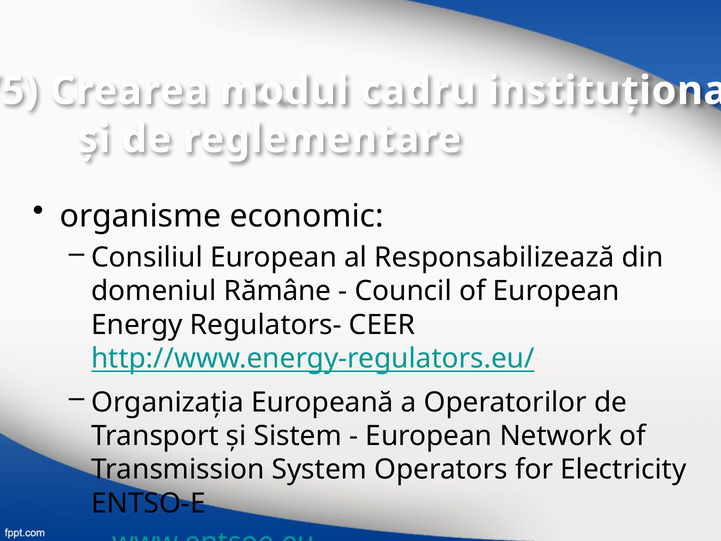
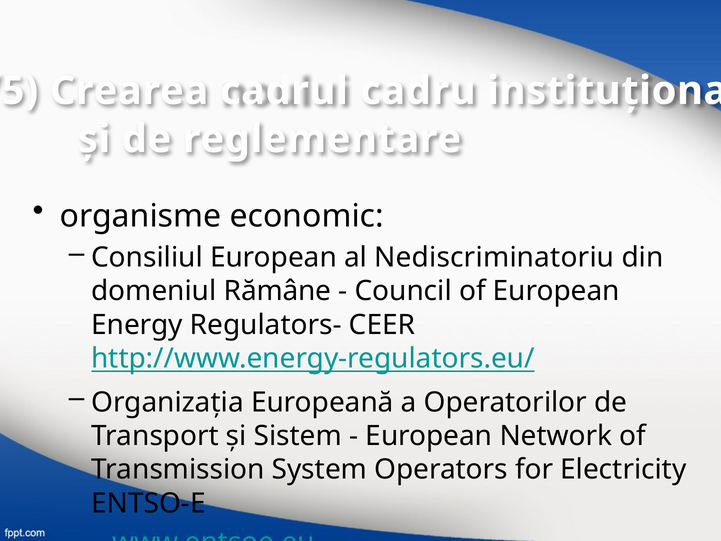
modul: modul -> cadrul (284, 91)
Responsabilizează: Responsabilizează -> Nediscriminatoriu (494, 257)
